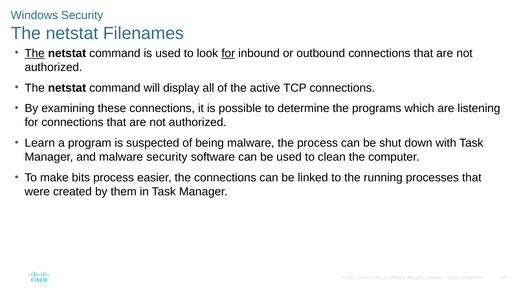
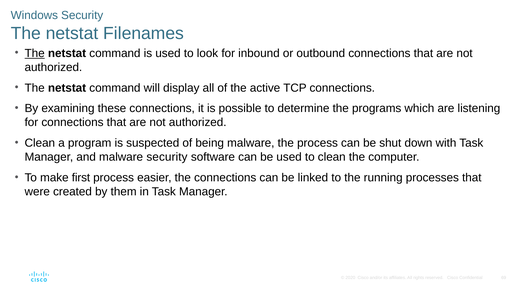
for underline: present -> none (228, 53)
Learn: Learn -> Clean (40, 143)
bits: bits -> first (81, 178)
